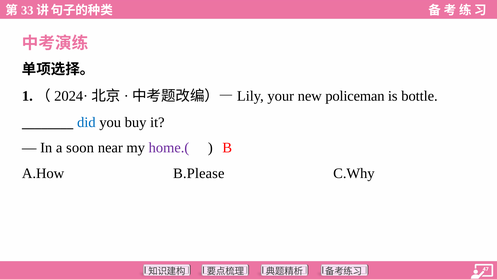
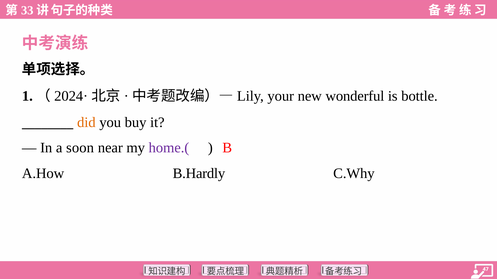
policeman: policeman -> wonderful (355, 96)
did colour: blue -> orange (86, 123)
B.Please: B.Please -> B.Hardly (199, 174)
